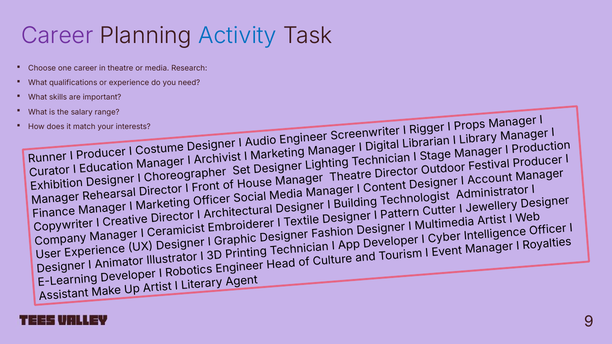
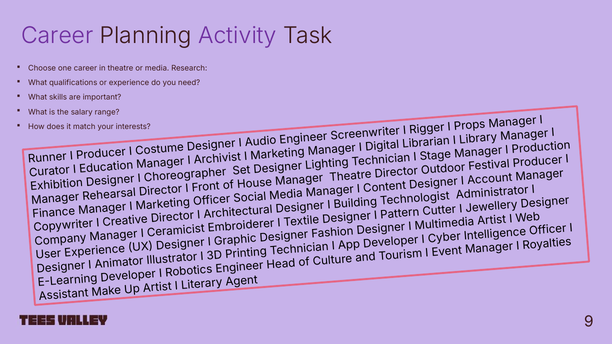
Activity colour: blue -> purple (237, 36)
